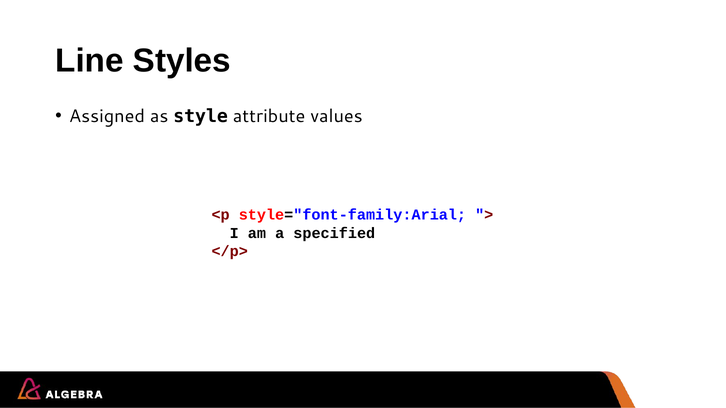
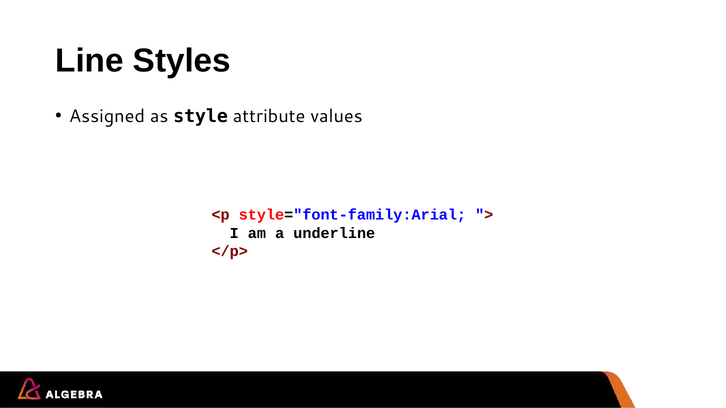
specified: specified -> underline (334, 233)
